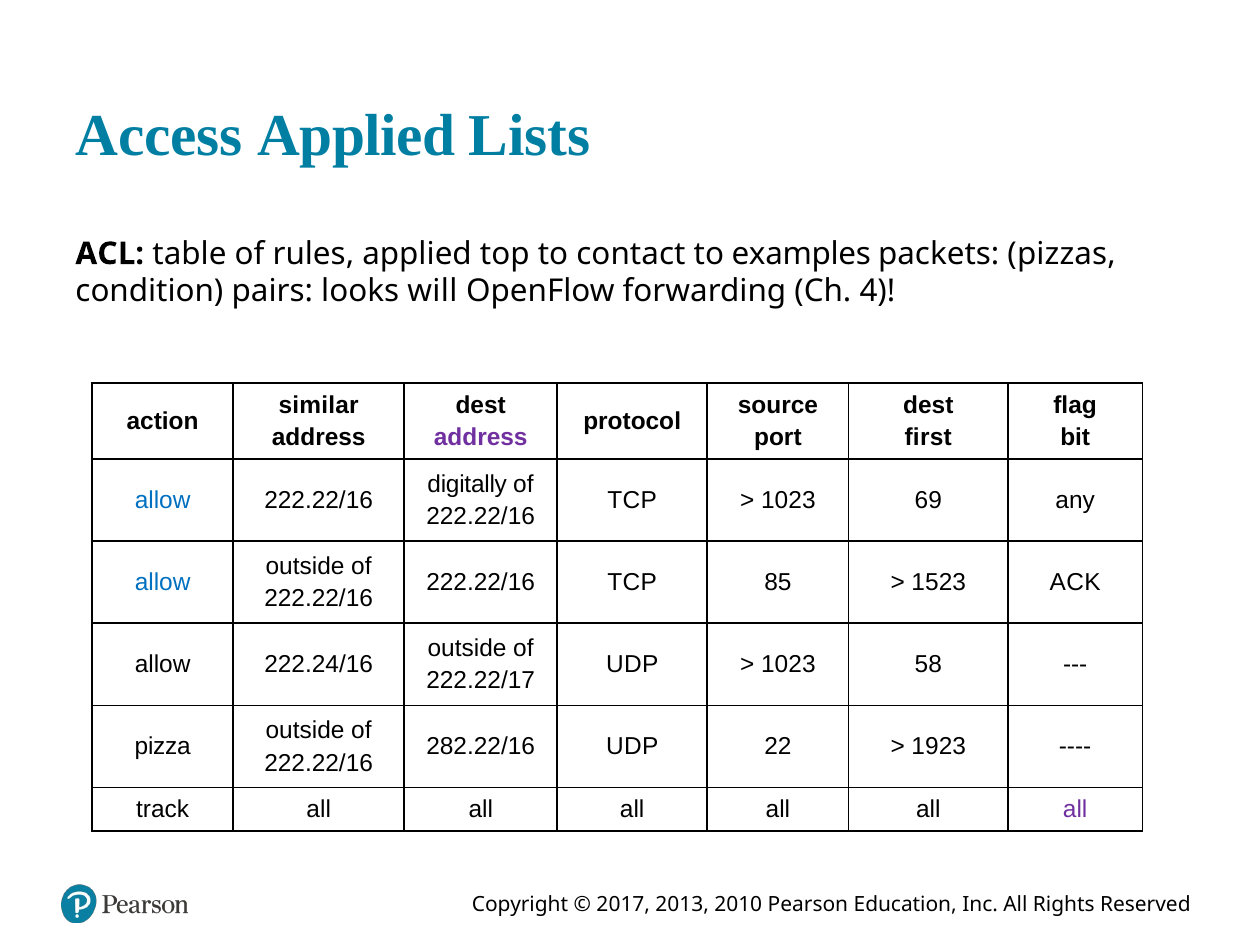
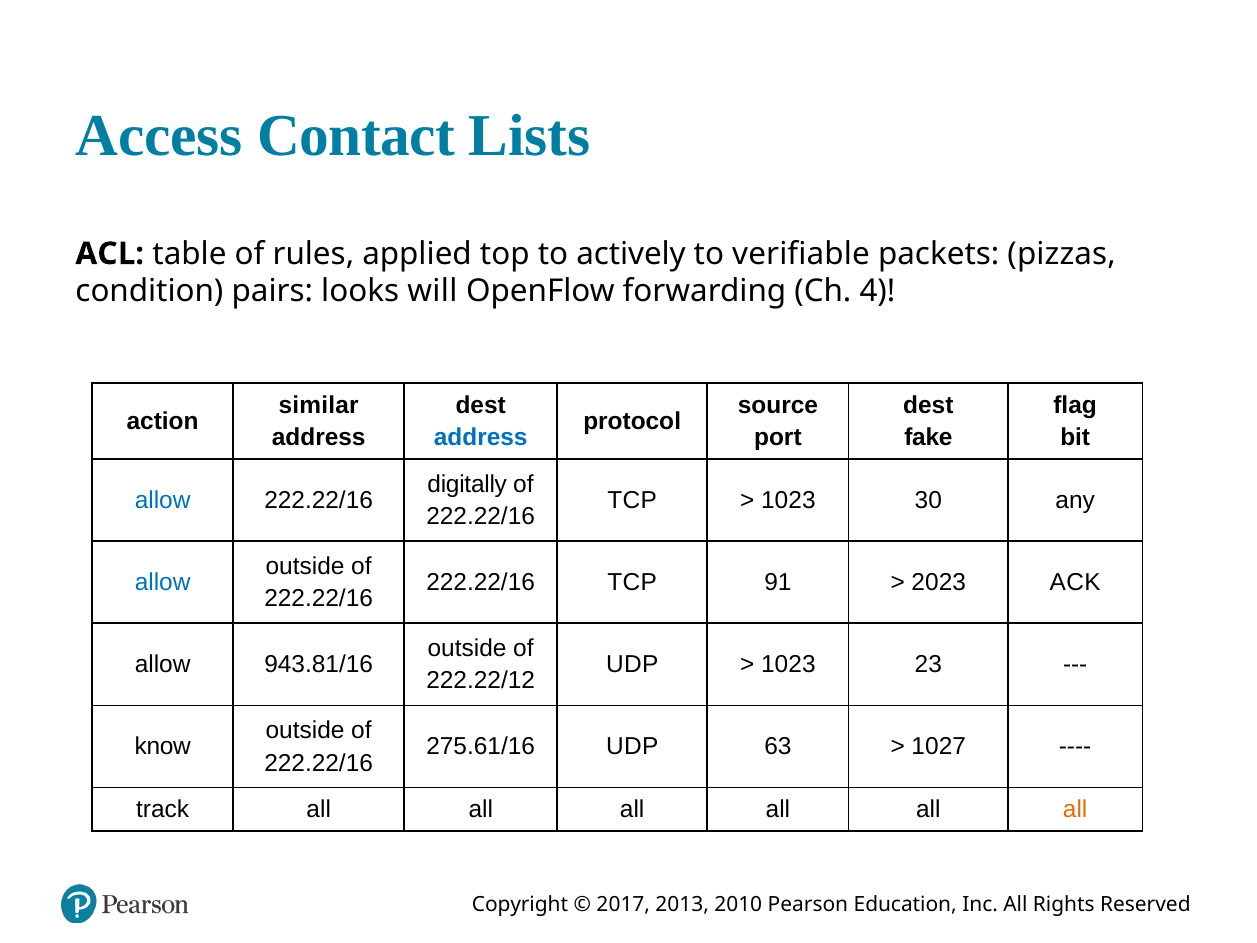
Access Applied: Applied -> Contact (356, 136)
contact: contact -> actively (631, 254)
examples: examples -> verifiable (801, 254)
address colour: purple -> blue (481, 437)
first: first -> fake (928, 437)
69: 69 -> 30 (928, 500)
85: 85 -> 91 (778, 582)
1523: 1523 -> 2023 (939, 582)
222.24/16: 222.24/16 -> 943.81/16 (319, 664)
58: 58 -> 23 (928, 664)
222.22/17: 222.22/17 -> 222.22/12 (481, 681)
pizza: pizza -> know (163, 747)
282.22/16: 282.22/16 -> 275.61/16 (481, 747)
22: 22 -> 63 (778, 747)
1923: 1923 -> 1027 (939, 747)
all colour: purple -> orange (1075, 809)
